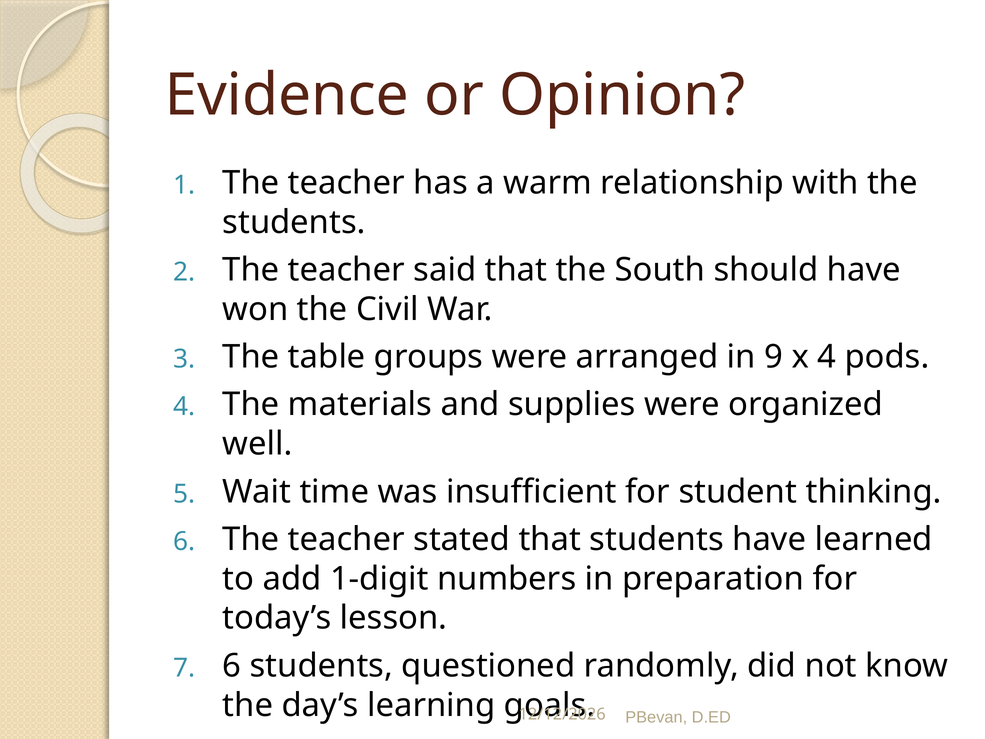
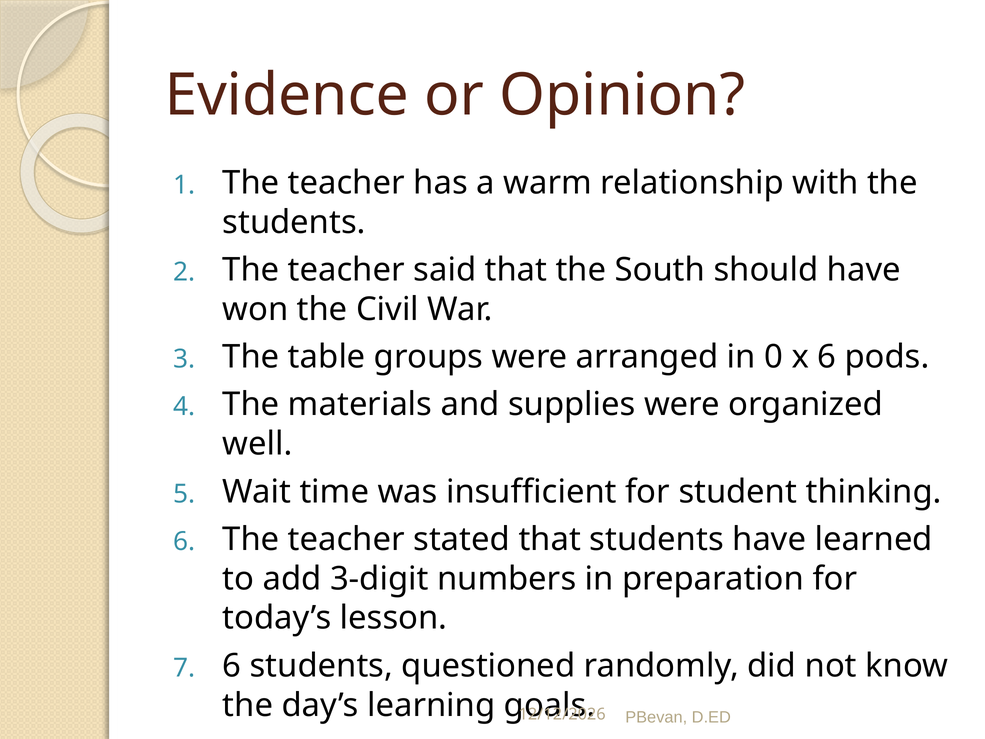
9: 9 -> 0 (774, 357)
x 4: 4 -> 6 (827, 357)
1-digit: 1-digit -> 3-digit (379, 579)
